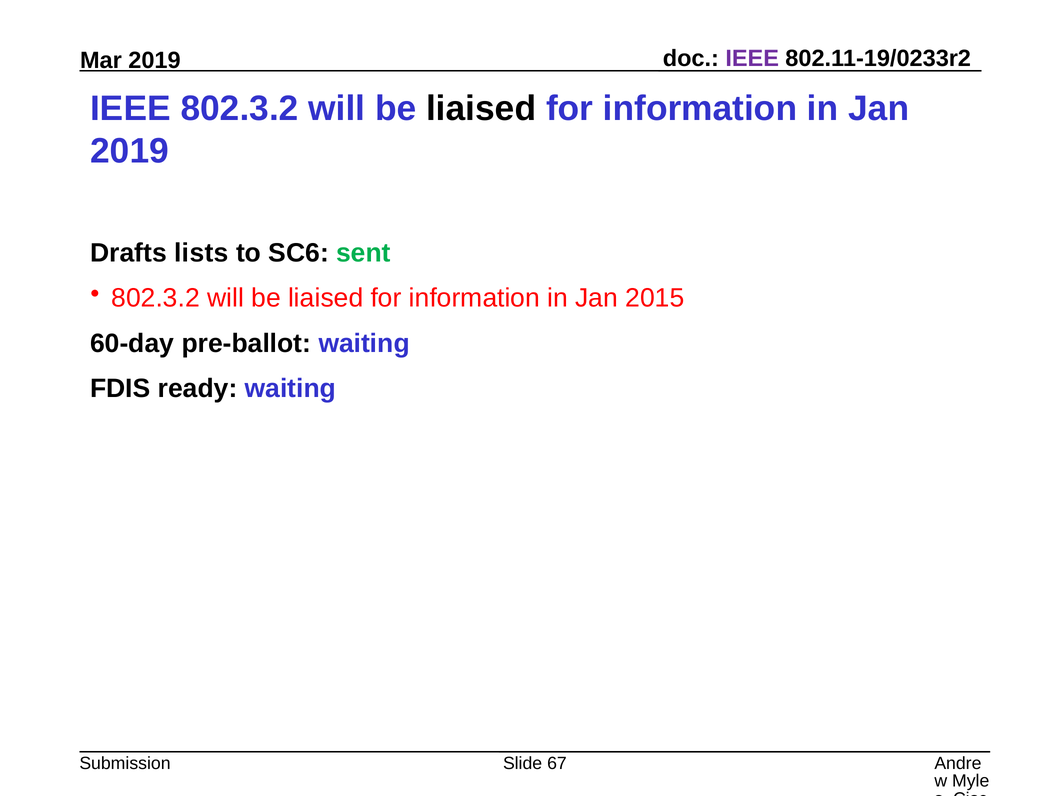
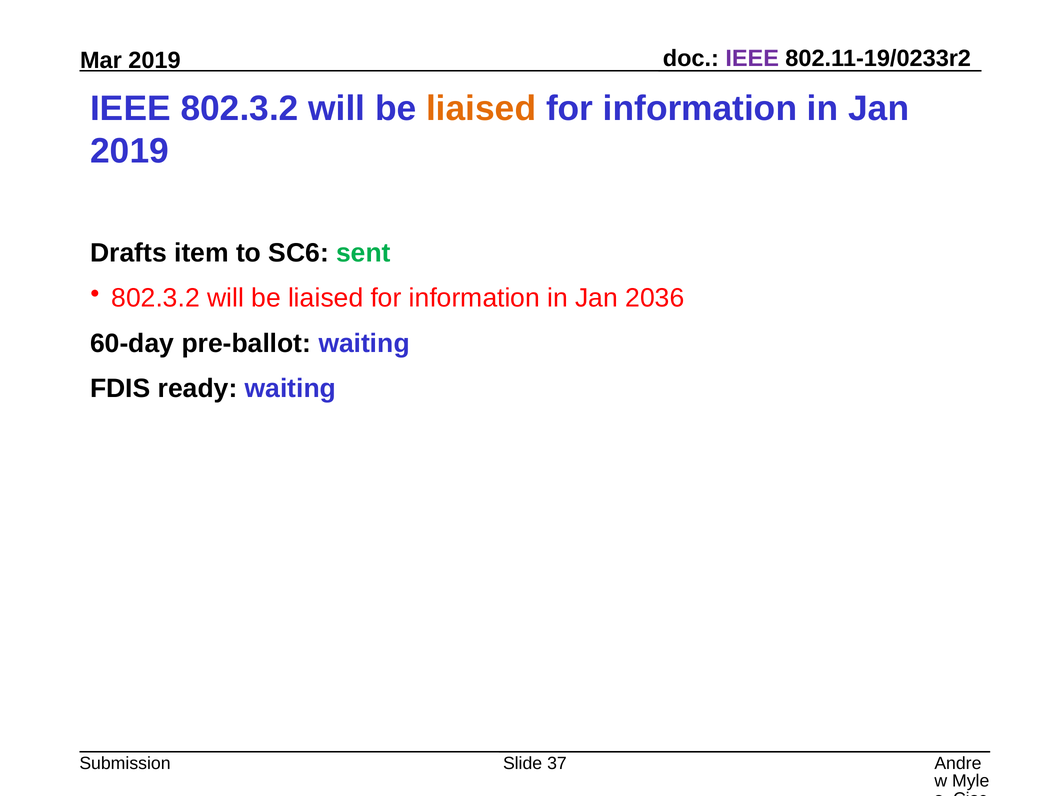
liaised colour: black -> orange (481, 109)
lists: lists -> item (201, 253)
2015: 2015 -> 2036 (655, 298)
67: 67 -> 37 (557, 763)
